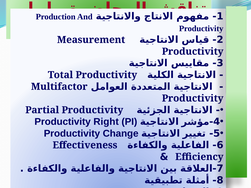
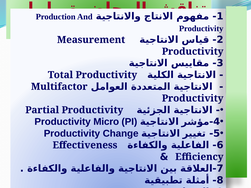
Right: Right -> Micro (106, 122)
